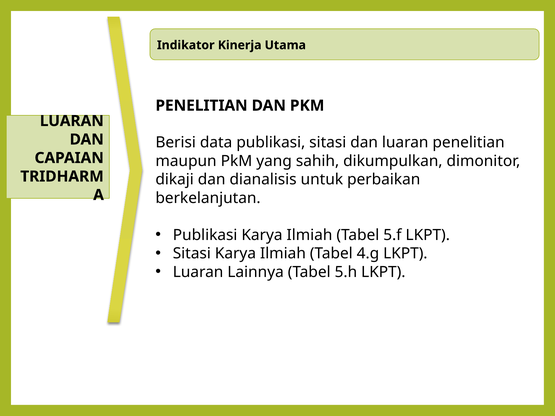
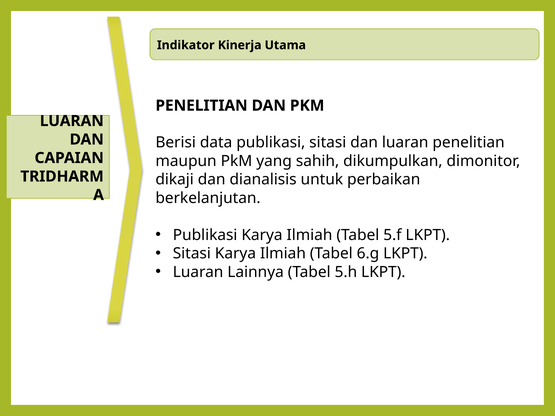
4.g: 4.g -> 6.g (368, 254)
